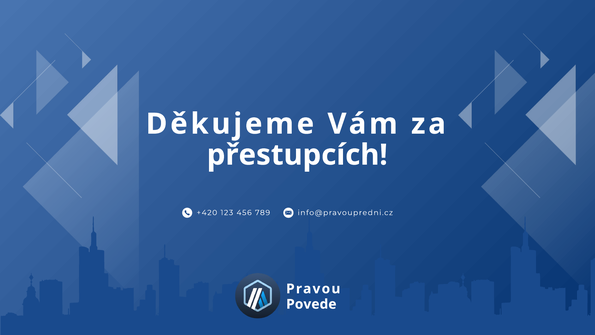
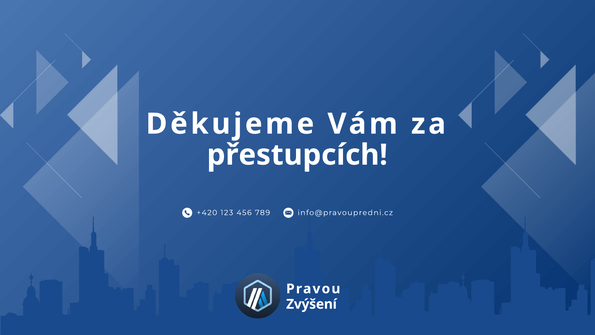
Povede: Povede -> Zvýšení (311, 304)
